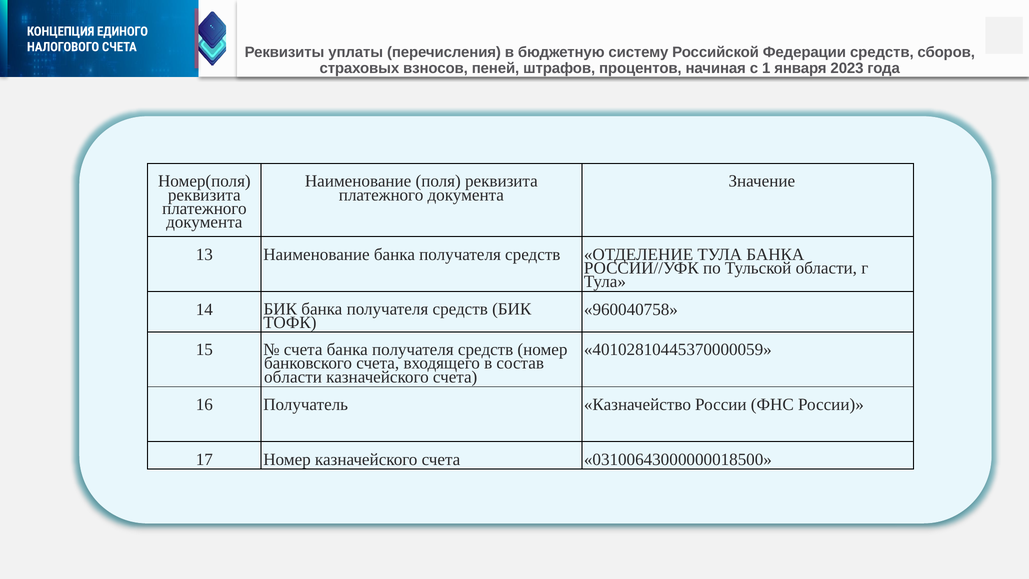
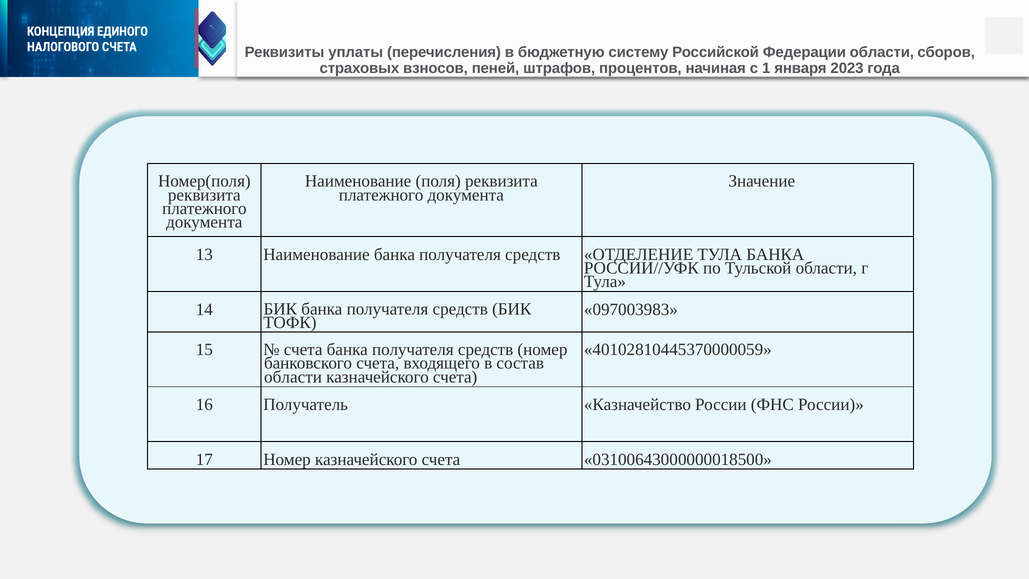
Федерации средств: средств -> области (882, 52)
960040758: 960040758 -> 097003983 (631, 309)
